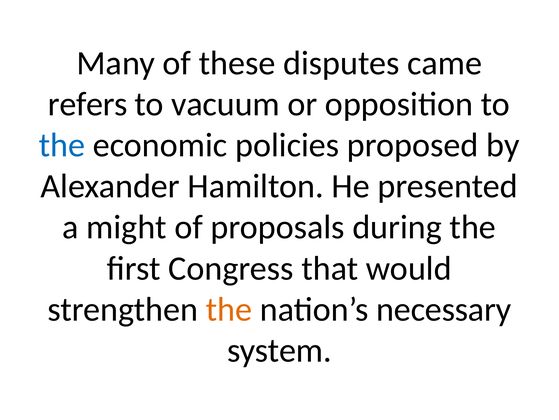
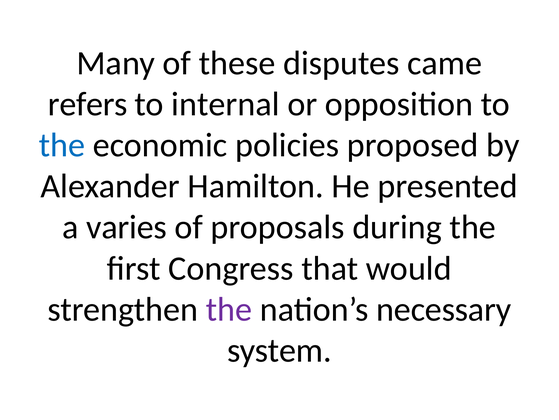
vacuum: vacuum -> internal (225, 104)
might: might -> varies (127, 227)
the colour: orange -> purple (229, 309)
